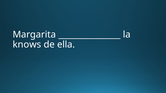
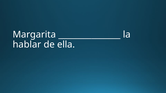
knows: knows -> hablar (27, 45)
